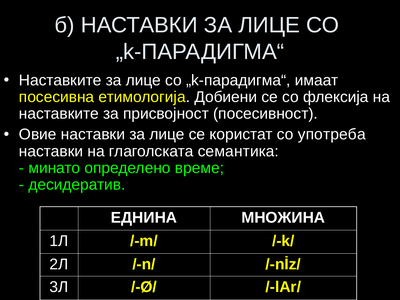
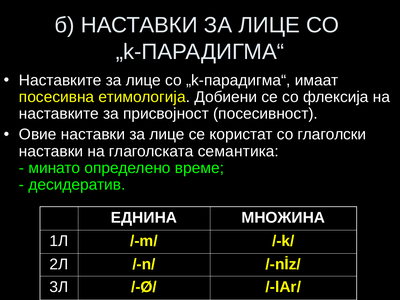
употреба: употреба -> глаголски (332, 135)
